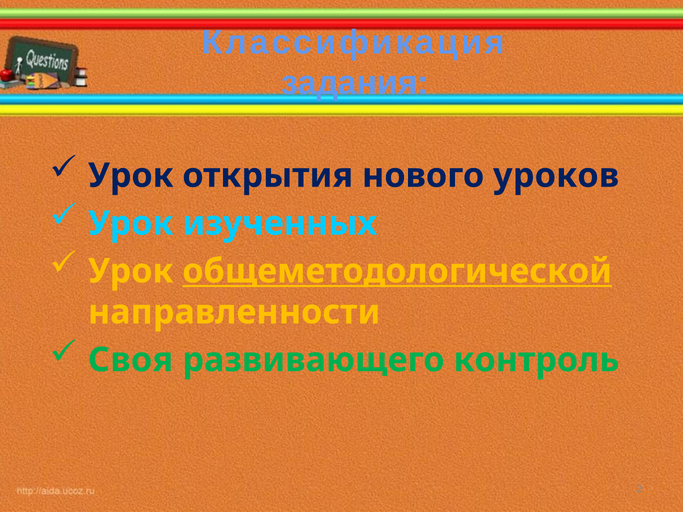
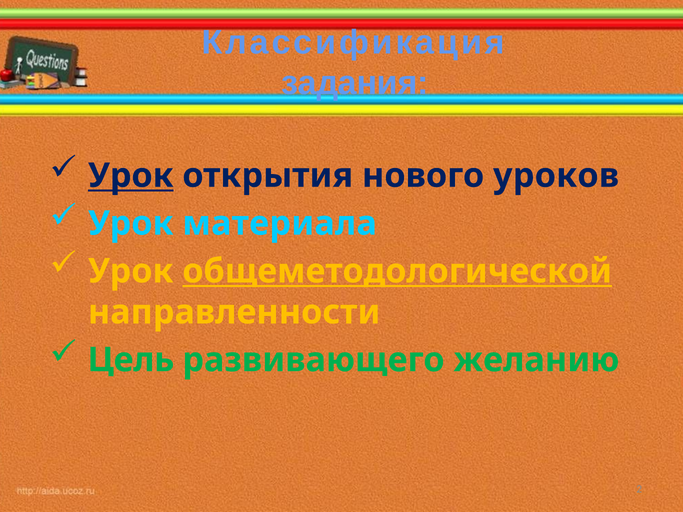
Урок underline: none -> present (131, 176)
изученных: изученных -> материала (280, 224)
Своя: Своя -> Цель (131, 360)
контроль: контроль -> желанию (536, 360)
